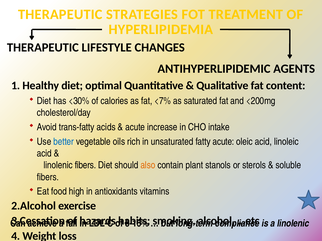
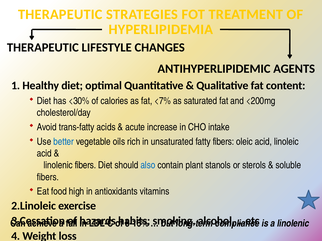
fatty acute: acute -> fibers (223, 142)
also colour: orange -> blue (148, 166)
2.Alcohol: 2.Alcohol -> 2.Linoleic (34, 206)
